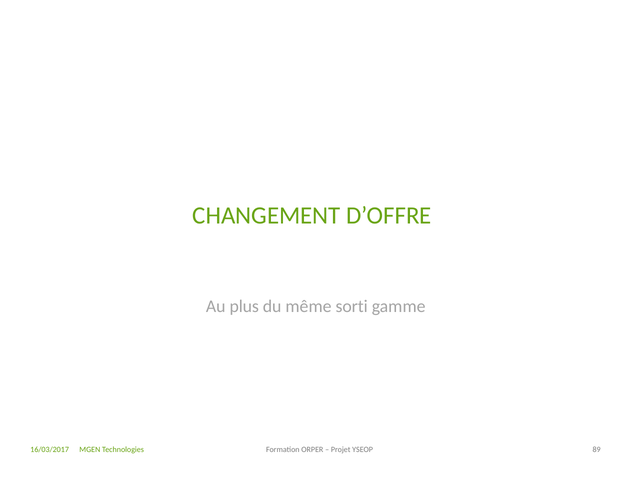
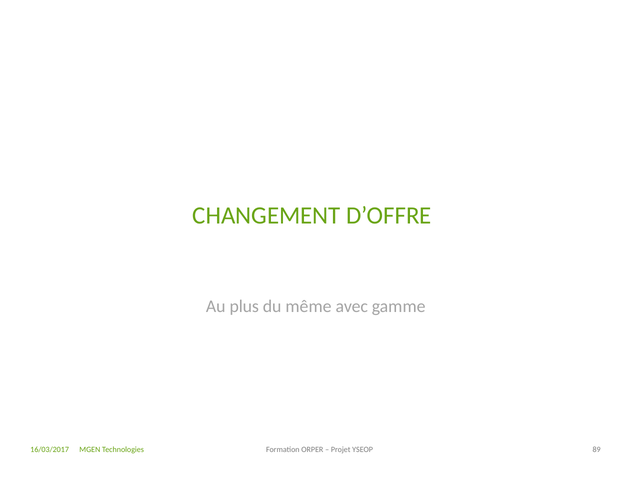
sorti: sorti -> avec (352, 306)
